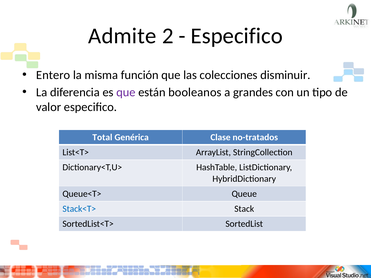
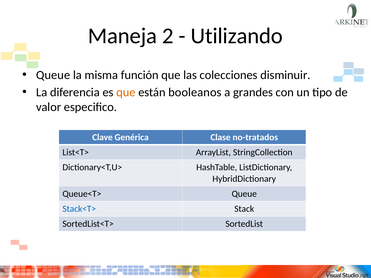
Admite: Admite -> Maneja (122, 36)
Especifico: Especifico -> Utilizando (237, 36)
Entero: Entero -> Queue (53, 75)
que colour: purple -> orange (126, 92)
Total: Total -> Clave (102, 137)
